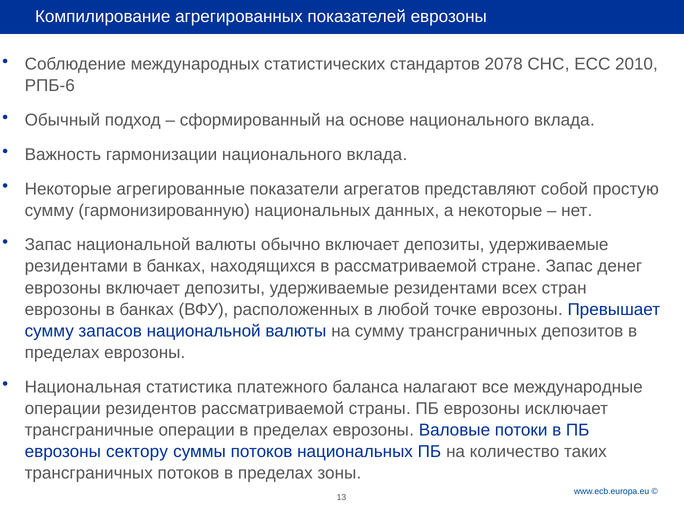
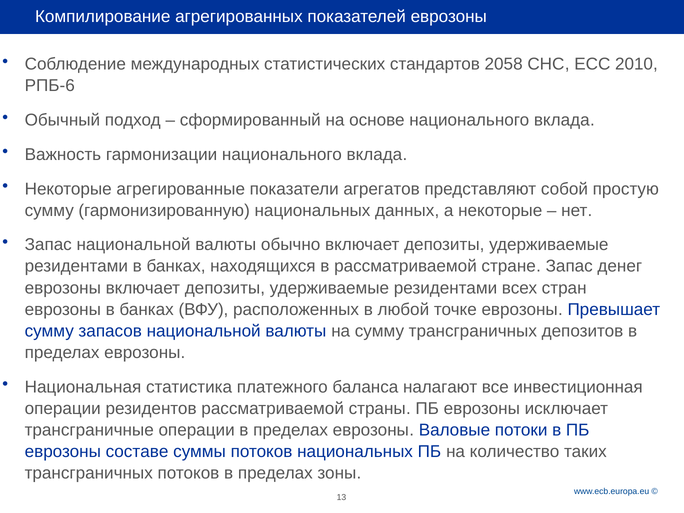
2078: 2078 -> 2058 (504, 64)
международные: международные -> инвестиционная (578, 387)
сектору: сектору -> составе (137, 452)
